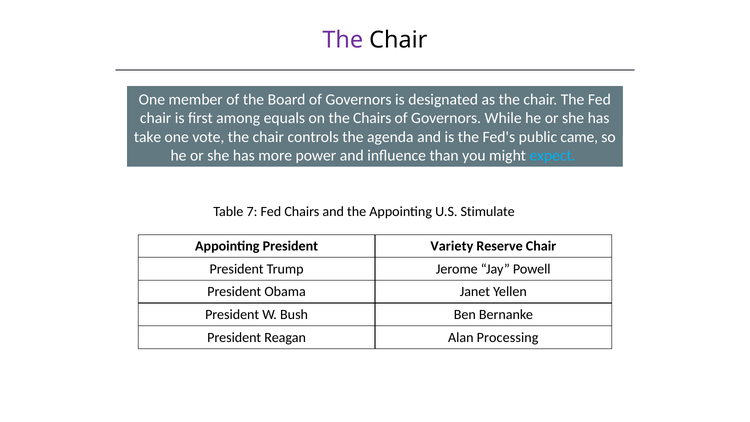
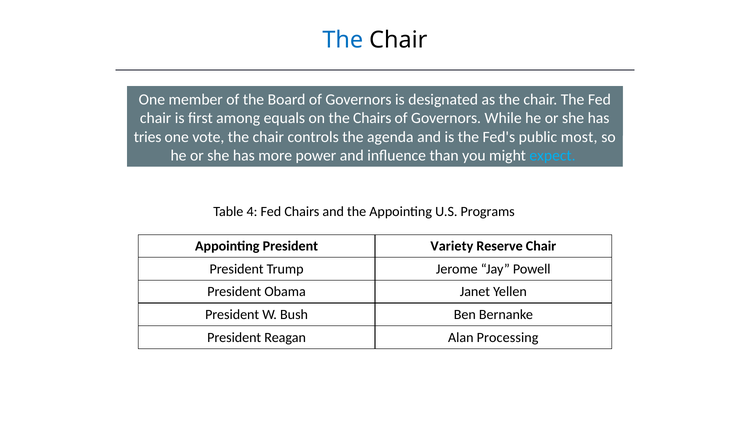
The colour: purple -> blue (343, 40)
take: take -> tries (148, 137)
came: came -> most (579, 137)
7: 7 -> 4 (252, 212)
Stimulate: Stimulate -> Programs (488, 212)
